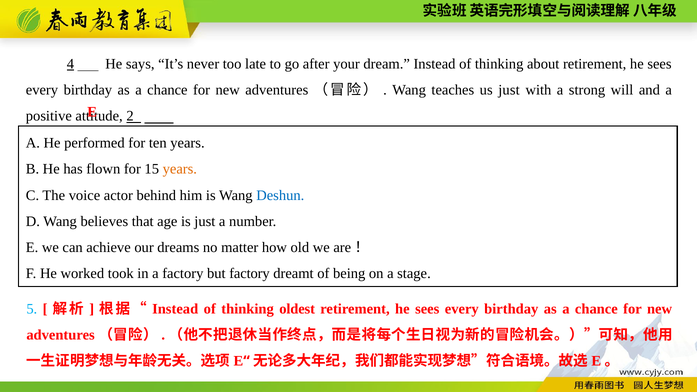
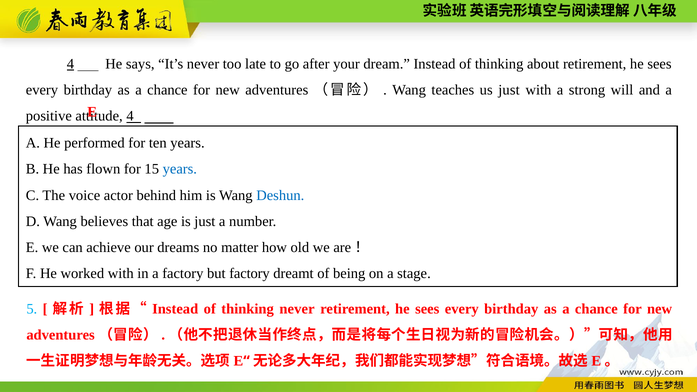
2: 2 -> 4 (130, 116)
years colour: orange -> blue (180, 169)
worked took: took -> with (121, 274)
thinking oldest: oldest -> never (297, 309)
